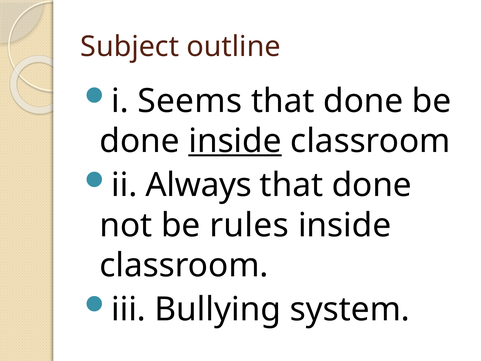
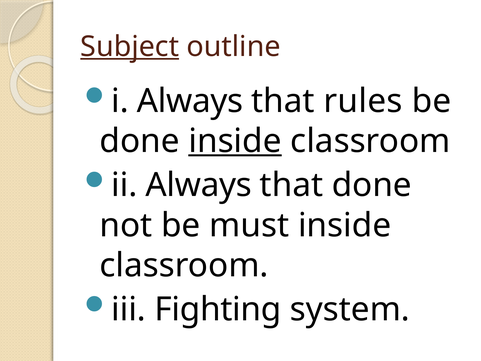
Subject underline: none -> present (130, 47)
i Seems: Seems -> Always (190, 101)
done: done -> rules (363, 101)
rules: rules -> must (249, 225)
Bullying: Bullying -> Fighting (218, 309)
